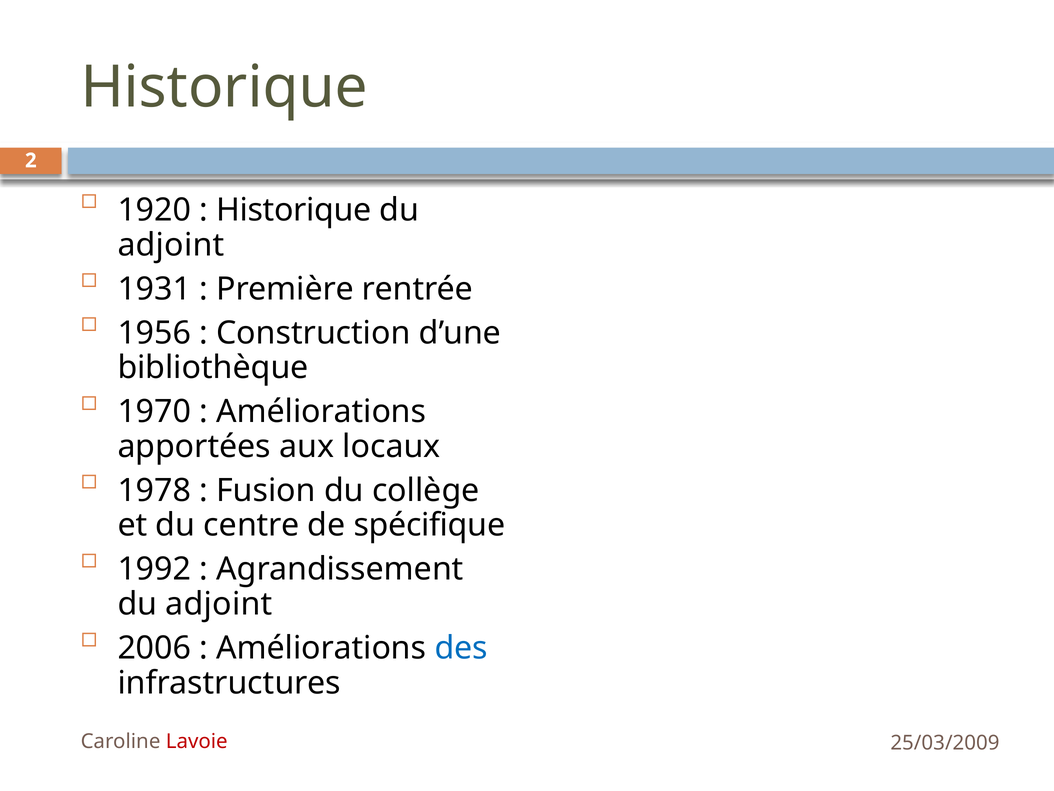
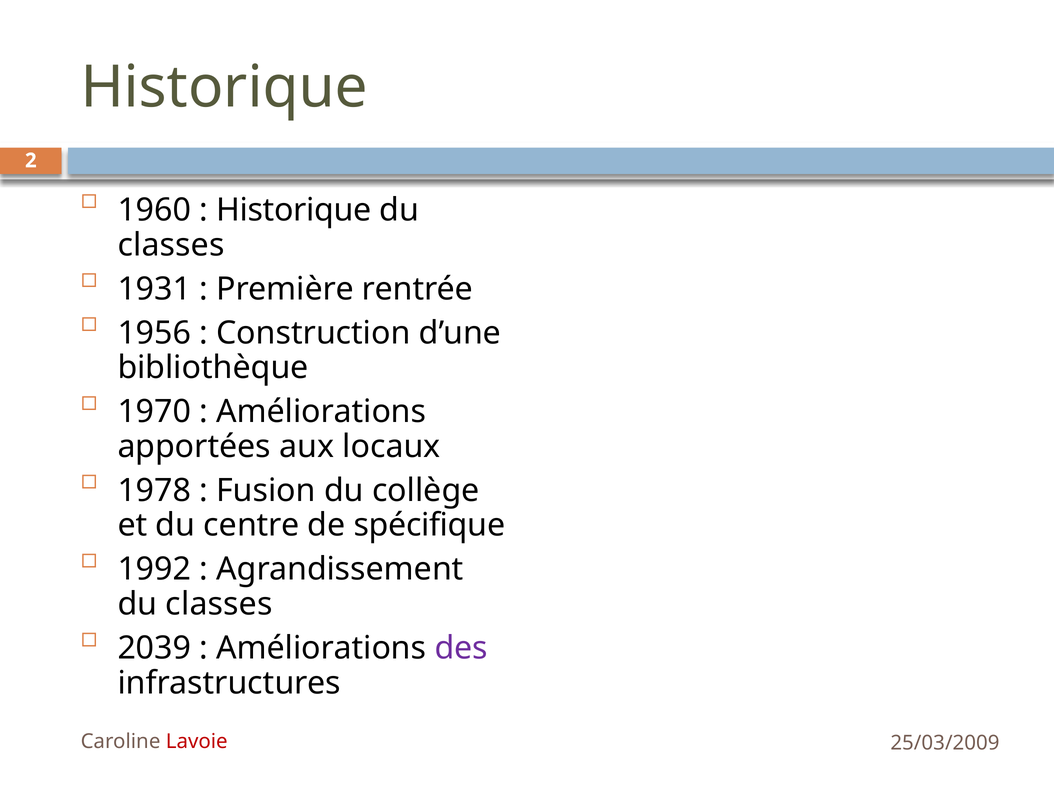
1920: 1920 -> 1960 (154, 210)
adjoint: adjoint -> classes (171, 245)
adjoint: adjoint -> classes (219, 604)
2006: 2006 -> 2039 (154, 648)
des colour: blue -> purple (461, 648)
